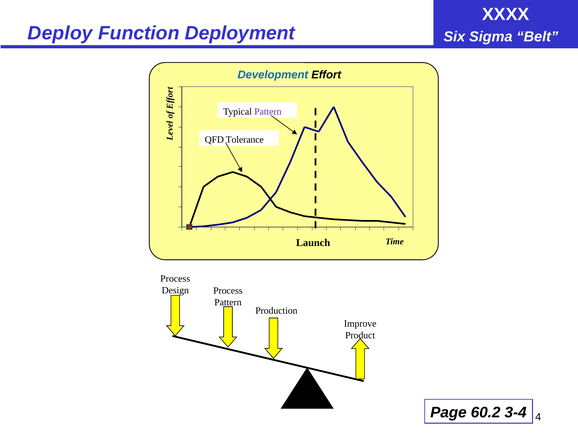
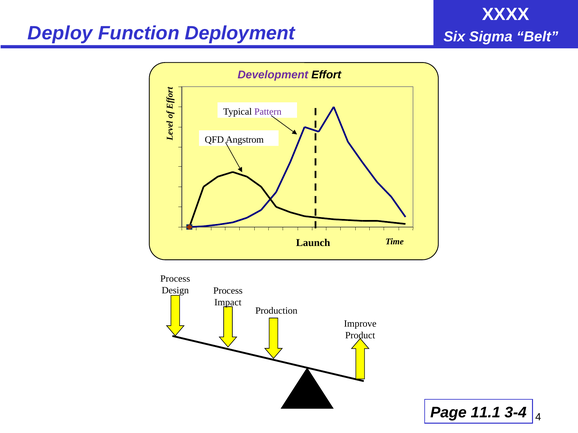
Development colour: blue -> purple (273, 75)
Tolerance: Tolerance -> Angstrom (245, 140)
Pattern: Pattern -> Impact (228, 303)
60.2: 60.2 -> 11.1 (486, 413)
